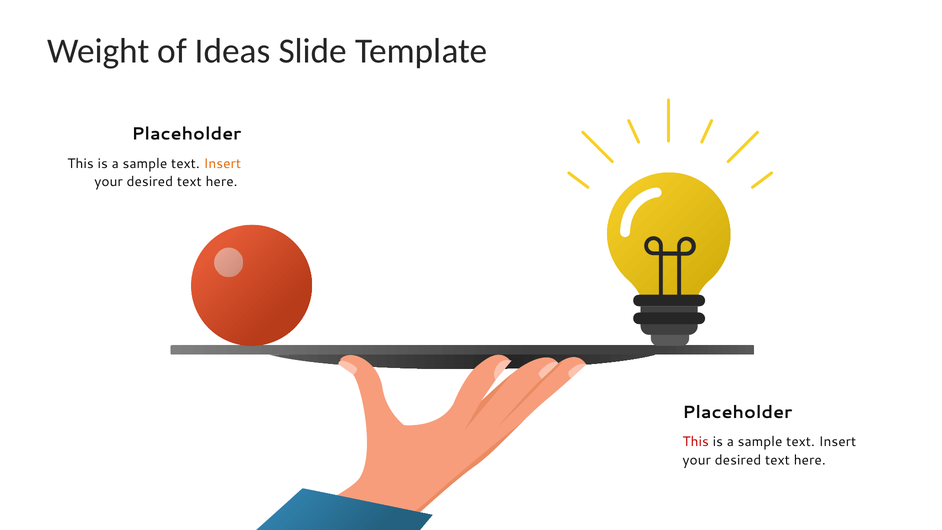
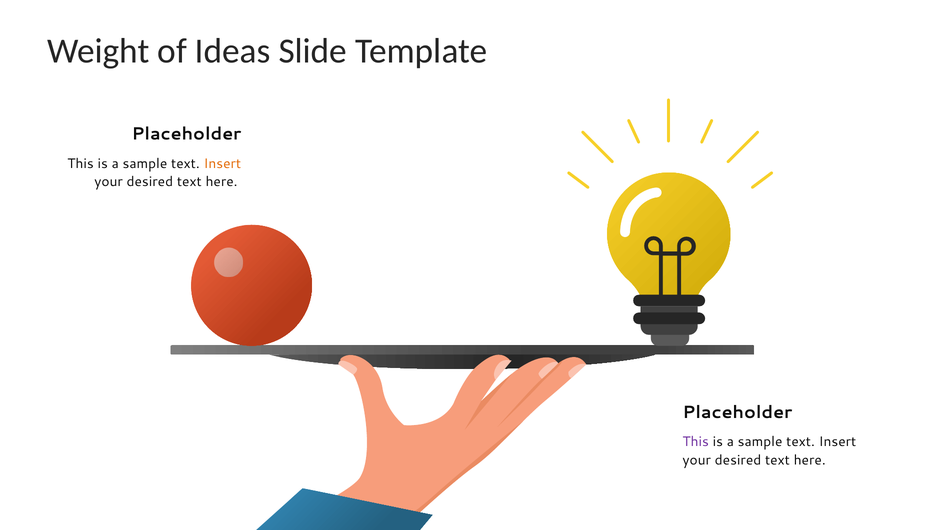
This colour: red -> purple (696, 442)
